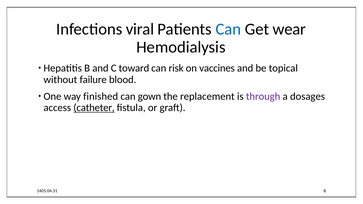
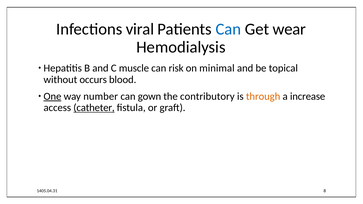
toward: toward -> muscle (134, 68)
vaccines: vaccines -> minimal (217, 68)
failure: failure -> occurs (93, 80)
One underline: none -> present (52, 96)
finished: finished -> number (101, 96)
replacement: replacement -> contributory (207, 96)
through colour: purple -> orange (263, 96)
dosages: dosages -> increase (308, 96)
